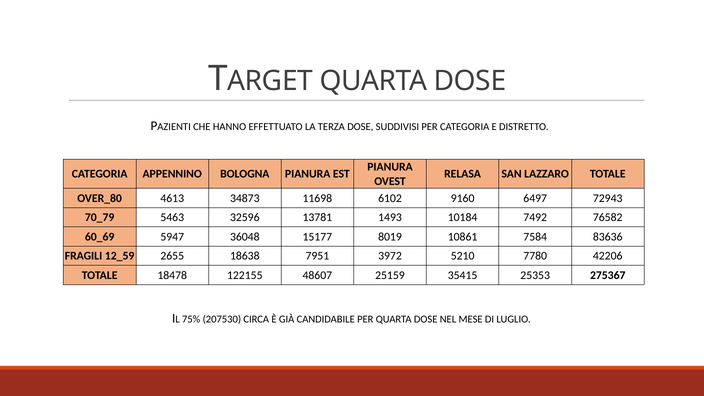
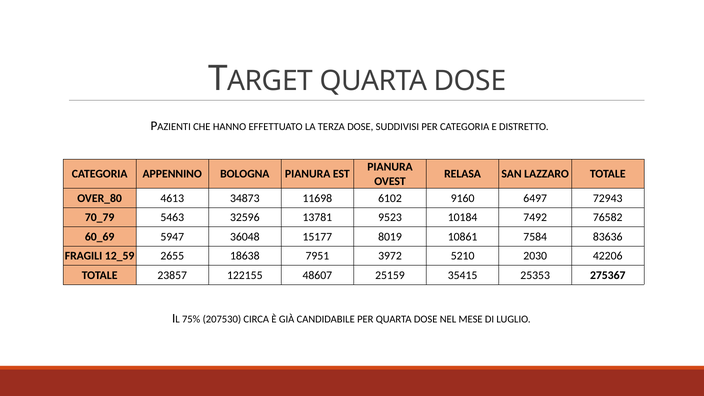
1493: 1493 -> 9523 (390, 217)
7780: 7780 -> 2030 (535, 256)
18478: 18478 -> 23857 (172, 275)
